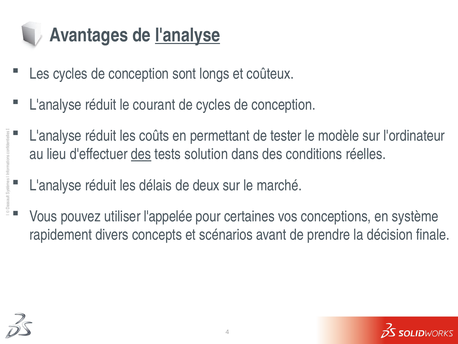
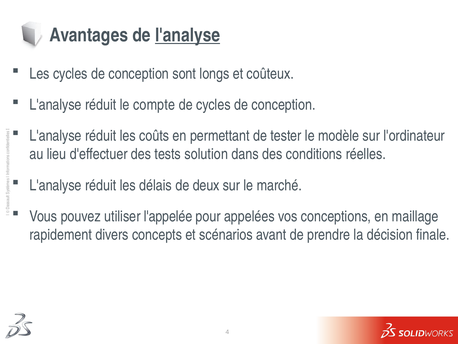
courant: courant -> compte (154, 105)
des underline: present -> none (141, 154)
certaines: certaines -> appelées (249, 216)
système: système -> maillage (415, 216)
